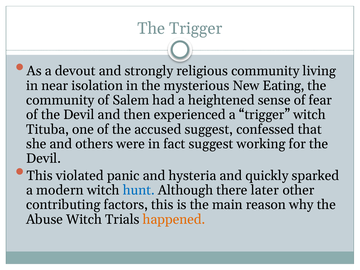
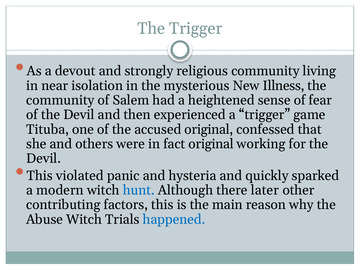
Eating: Eating -> Illness (284, 86)
trigger witch: witch -> game (309, 115)
accused suggest: suggest -> original (209, 129)
fact suggest: suggest -> original (211, 144)
happened colour: orange -> blue (174, 219)
